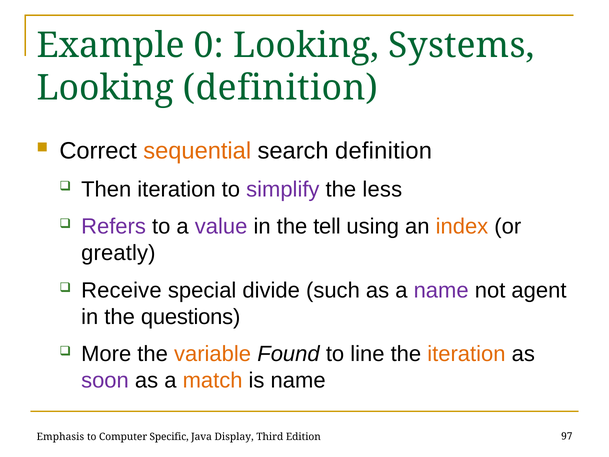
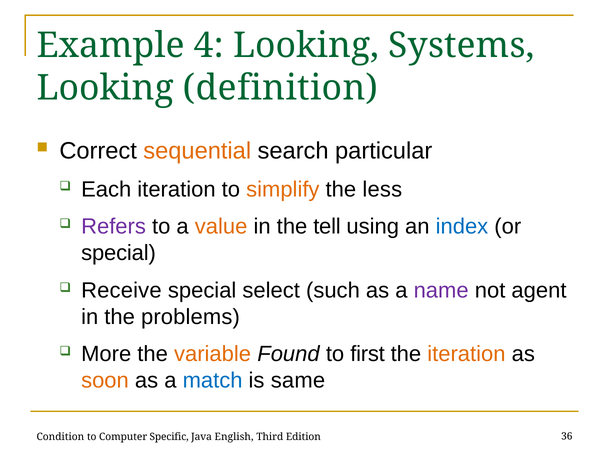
0: 0 -> 4 (209, 45)
search definition: definition -> particular (384, 151)
Then: Then -> Each (106, 189)
simplify colour: purple -> orange (283, 189)
value colour: purple -> orange (221, 227)
index colour: orange -> blue (462, 227)
greatly: greatly -> special (119, 253)
divide: divide -> select (271, 290)
questions: questions -> problems (190, 317)
line: line -> first (368, 354)
soon colour: purple -> orange (105, 380)
match colour: orange -> blue (213, 380)
is name: name -> same (298, 380)
Emphasis: Emphasis -> Condition (60, 437)
Display: Display -> English (234, 437)
97: 97 -> 36 (567, 436)
